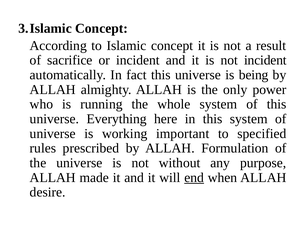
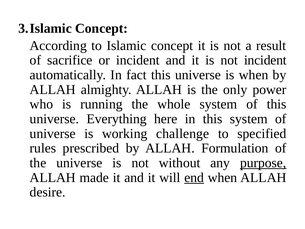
is being: being -> when (254, 75)
important: important -> challenge (183, 133)
purpose underline: none -> present (263, 163)
